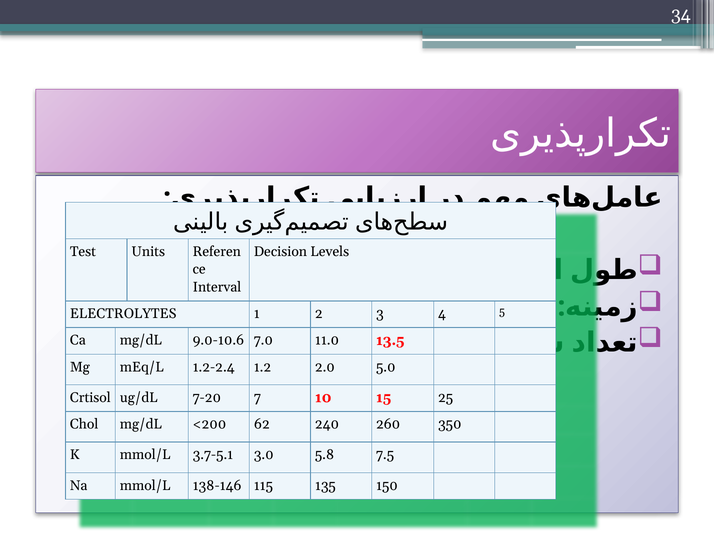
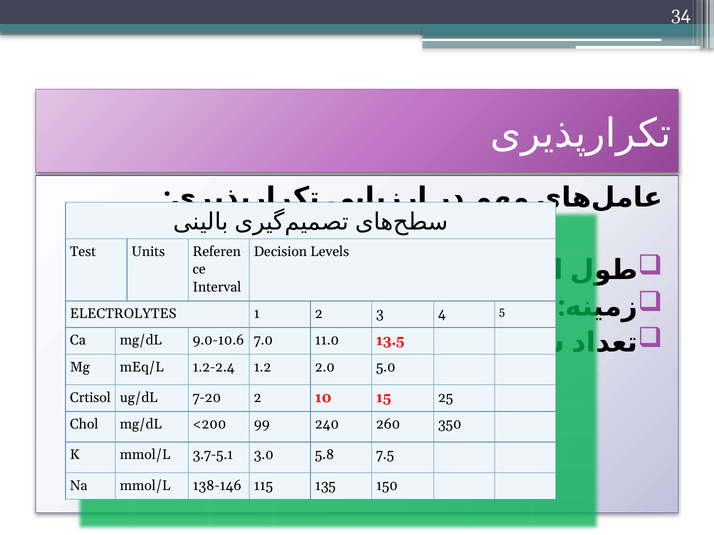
7-20 7: 7 -> 2 (258, 398)
62: 62 -> 99 (262, 425)
